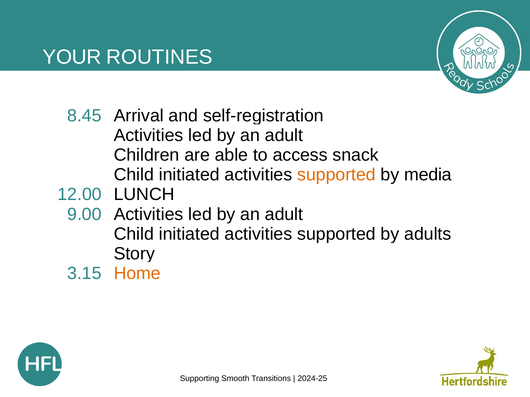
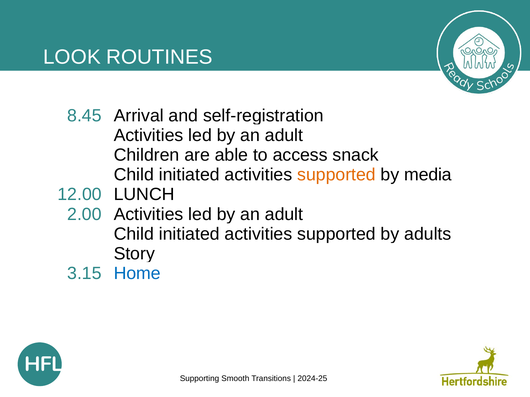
YOUR: YOUR -> LOOK (72, 57)
9.00: 9.00 -> 2.00 (84, 214)
Home colour: orange -> blue (137, 274)
